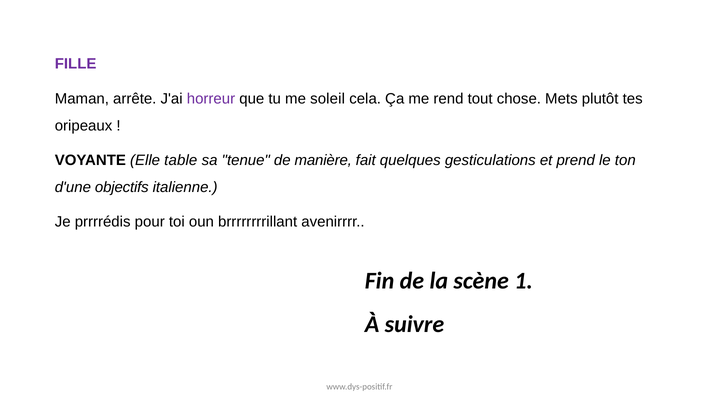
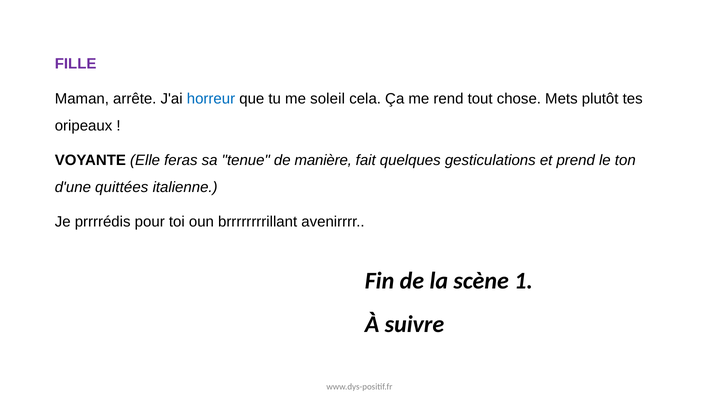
horreur colour: purple -> blue (211, 98)
table: table -> feras (181, 160)
objectifs: objectifs -> quittées (122, 187)
